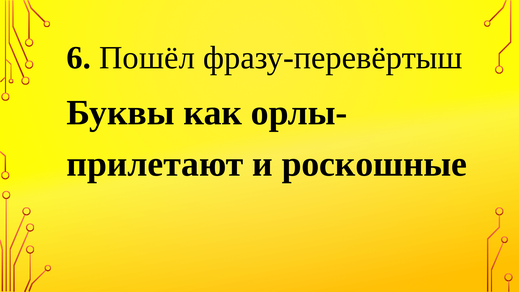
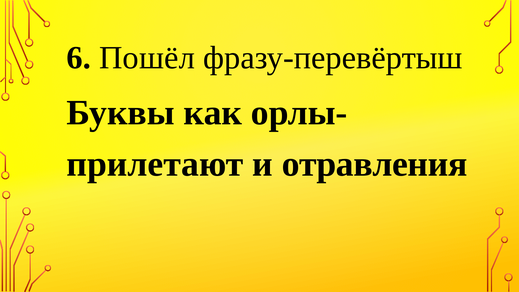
роскошные: роскошные -> отравления (375, 164)
